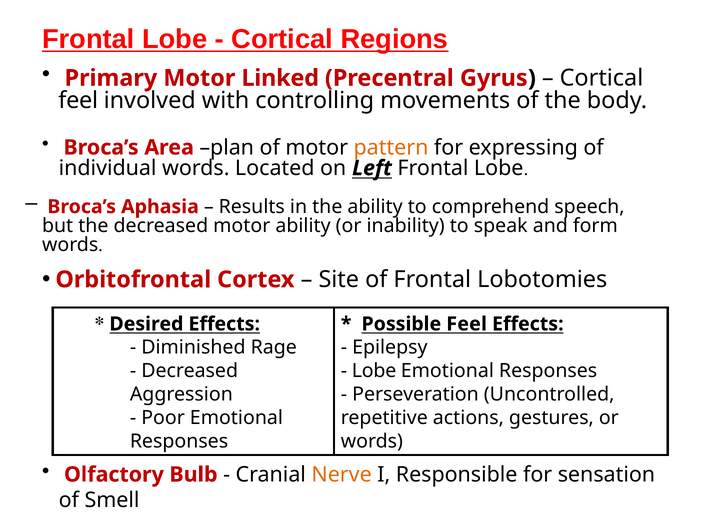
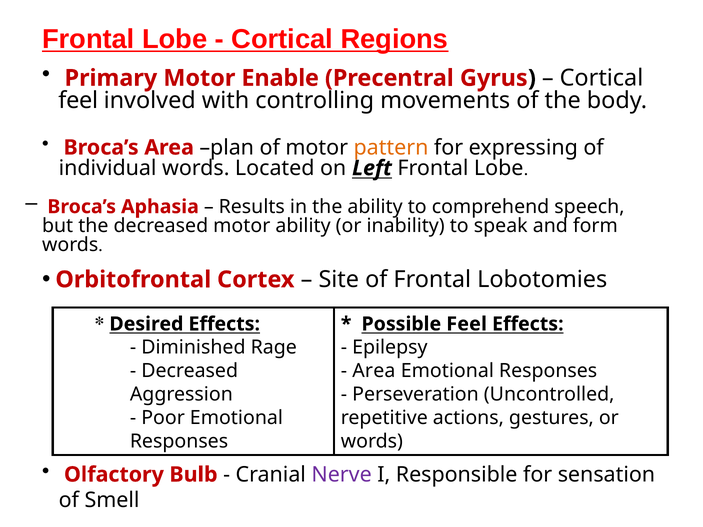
Linked: Linked -> Enable (280, 78)
Lobe: Lobe -> Area (374, 371)
Nerve colour: orange -> purple (342, 475)
